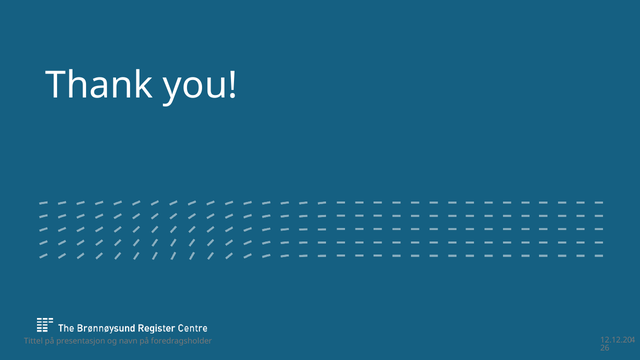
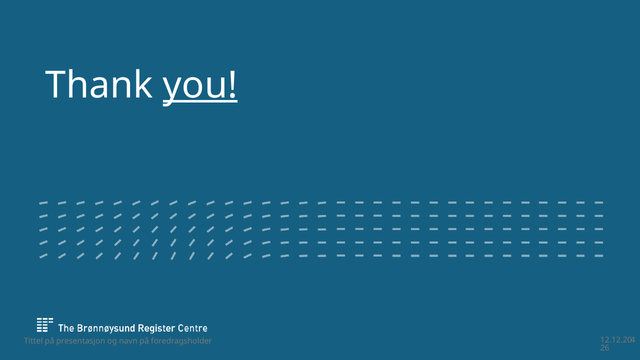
you underline: none -> present (200, 85)
